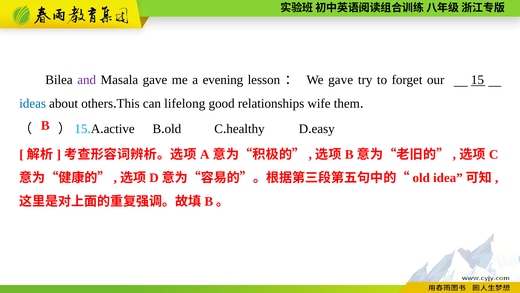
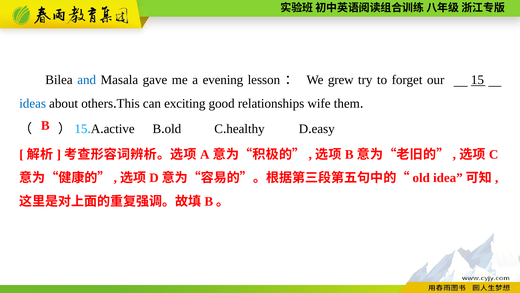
and colour: purple -> blue (87, 80)
We gave: gave -> grew (341, 80)
lifelong: lifelong -> exciting (185, 103)
